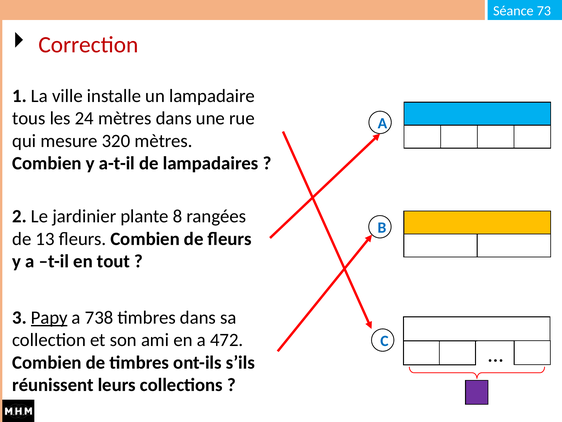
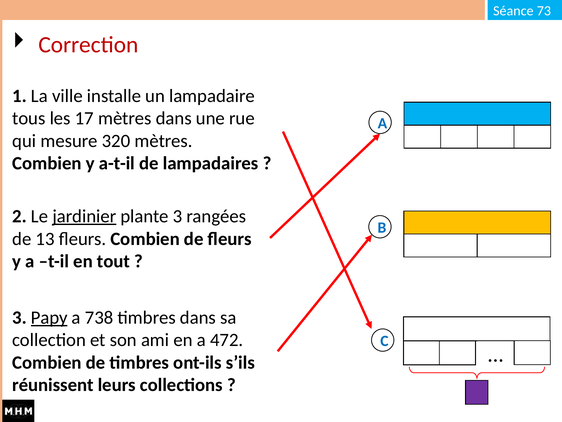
24: 24 -> 17 (84, 118)
jardinier underline: none -> present (84, 216)
plante 8: 8 -> 3 (177, 216)
